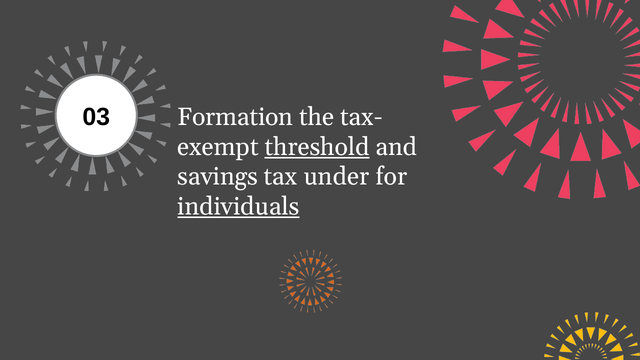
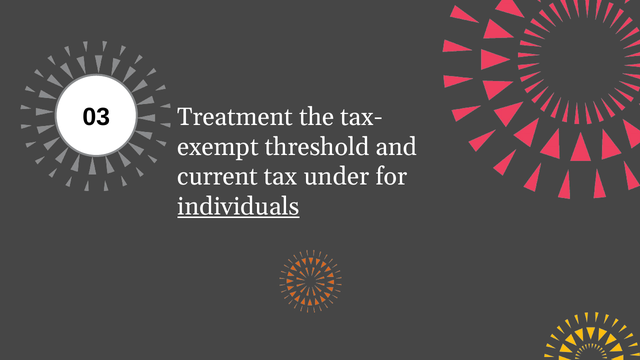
Formation: Formation -> Treatment (235, 117)
threshold underline: present -> none (317, 147)
savings: savings -> current (218, 177)
